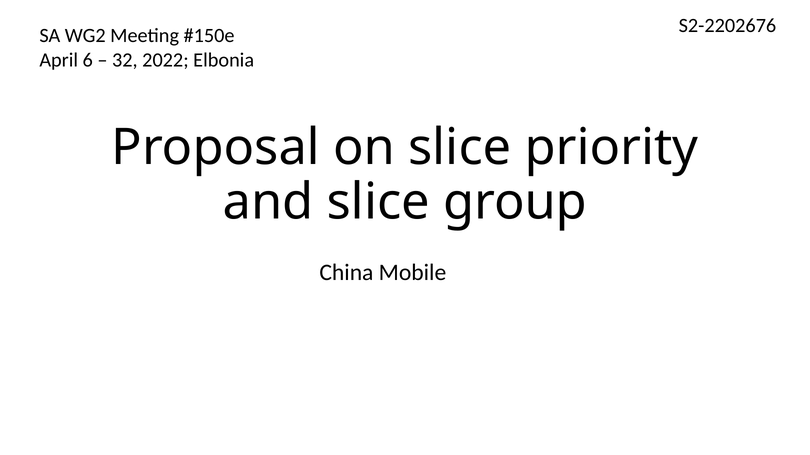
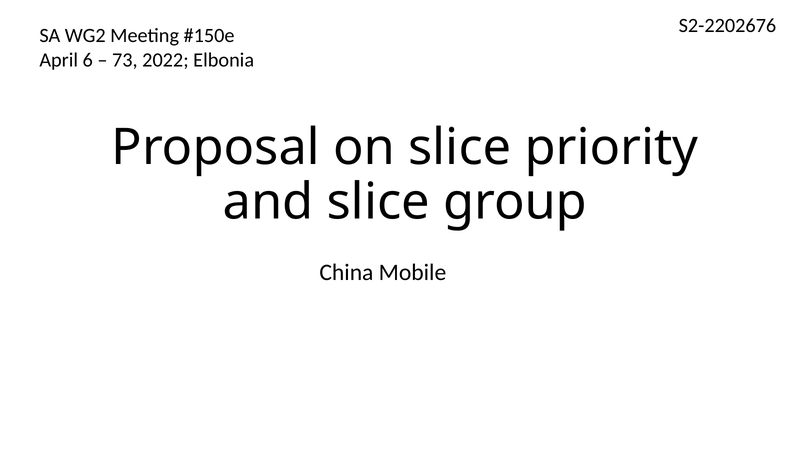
32: 32 -> 73 (125, 60)
